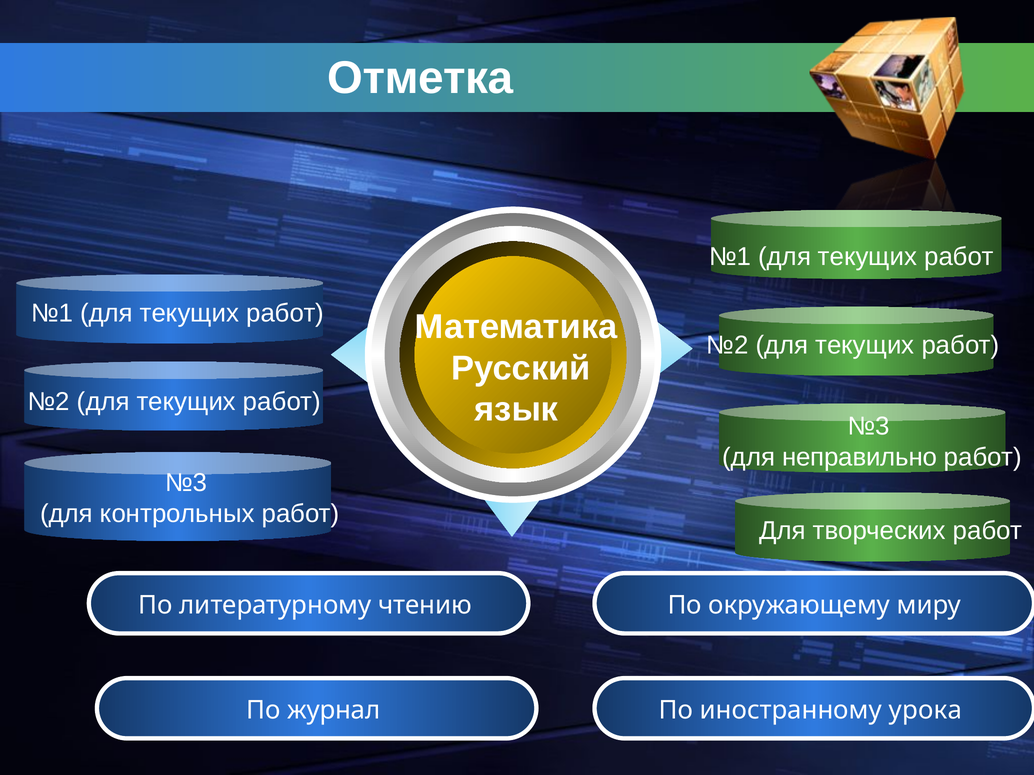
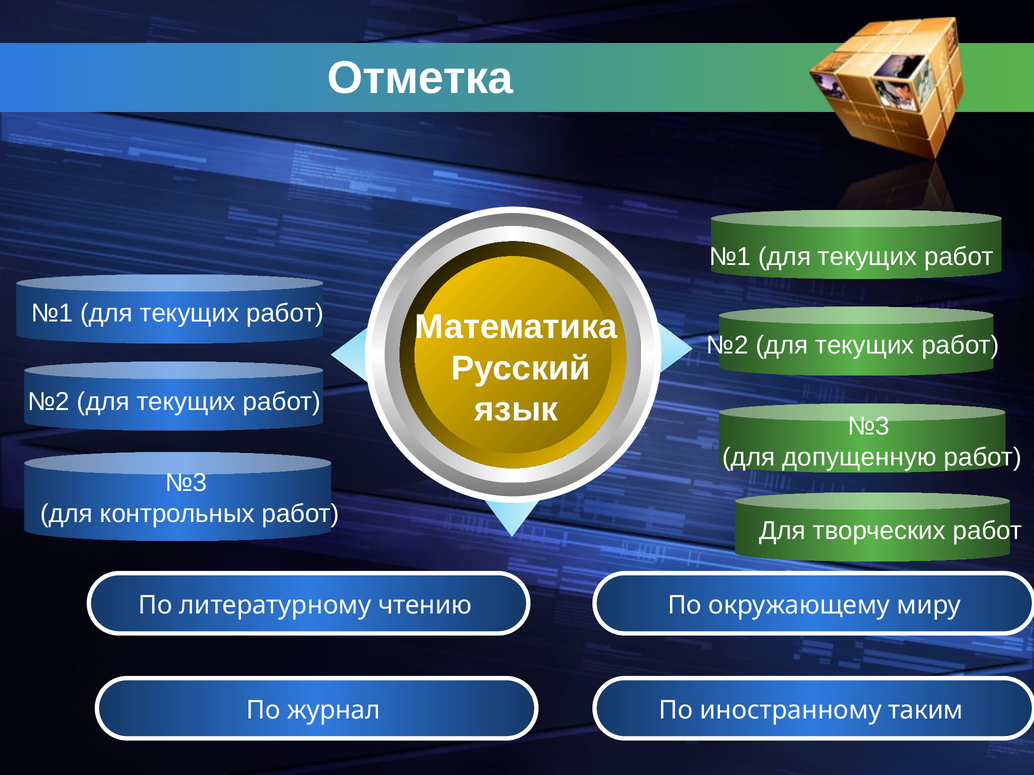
неправильно: неправильно -> допущенную (859, 457)
урока: урока -> таким (926, 710)
